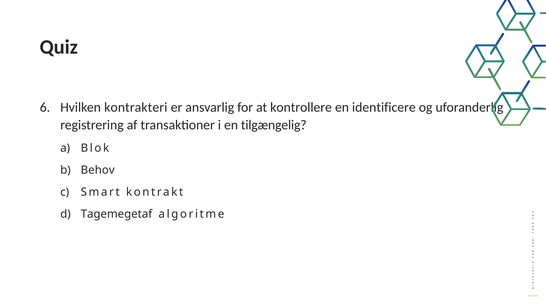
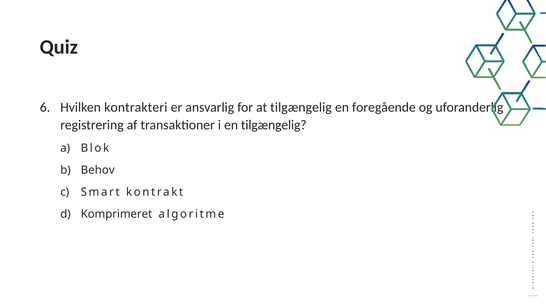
at kontrollere: kontrollere -> tilgængelig (301, 107)
identificere: identificere -> foregående (384, 107)
Tagemegetaf: Tagemegetaf -> Komprimeret (116, 214)
